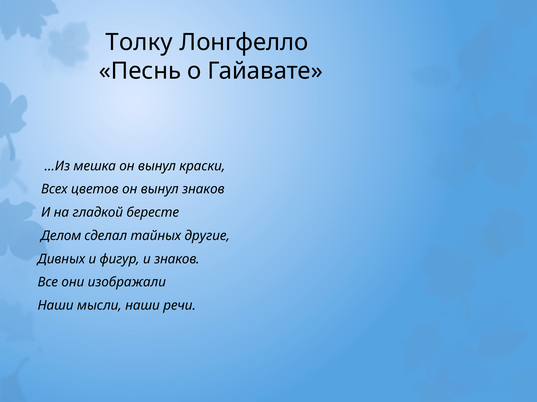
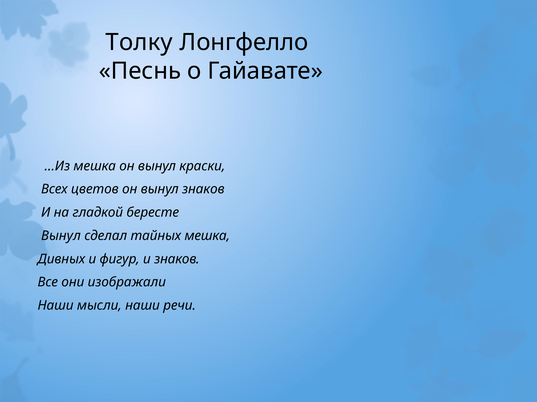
Делом: Делом -> Вынул (61, 236)
тайных другие: другие -> мешка (207, 236)
